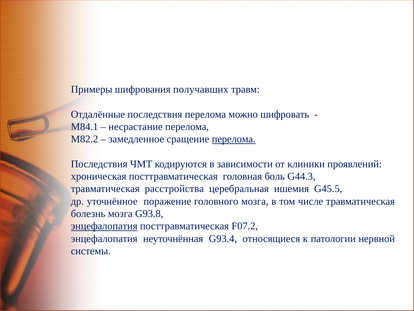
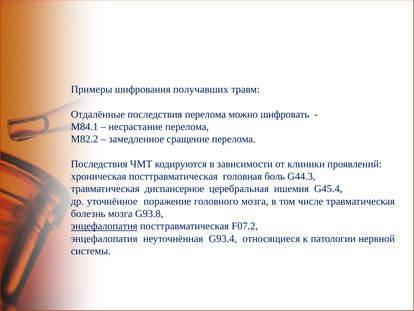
перелома underline: present -> none (234, 139)
расстройства: расстройства -> диспансерное (174, 189)
G45.5: G45.5 -> G45.4 (328, 189)
